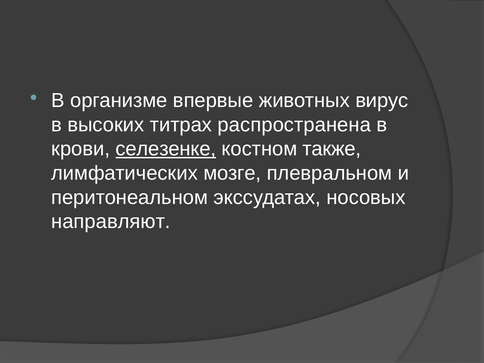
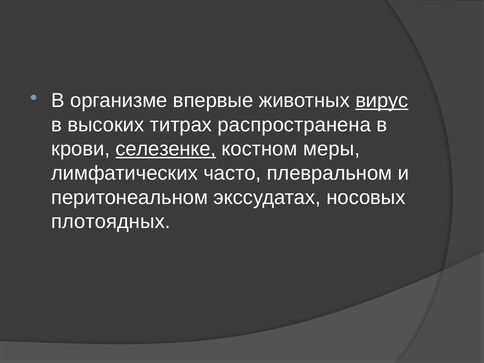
вирус underline: none -> present (382, 101)
также: также -> меры (332, 149)
мозге: мозге -> часто (232, 173)
направляют: направляют -> плотоядных (111, 222)
